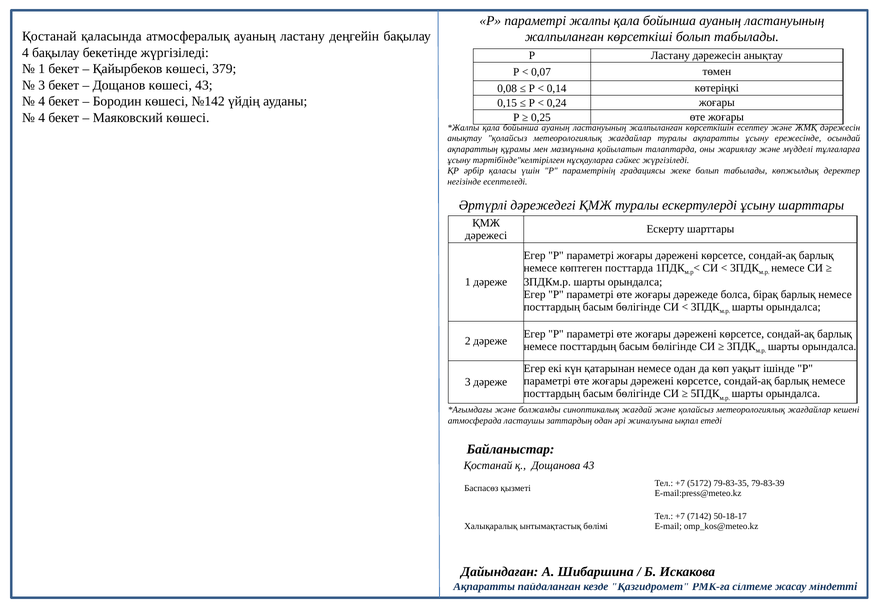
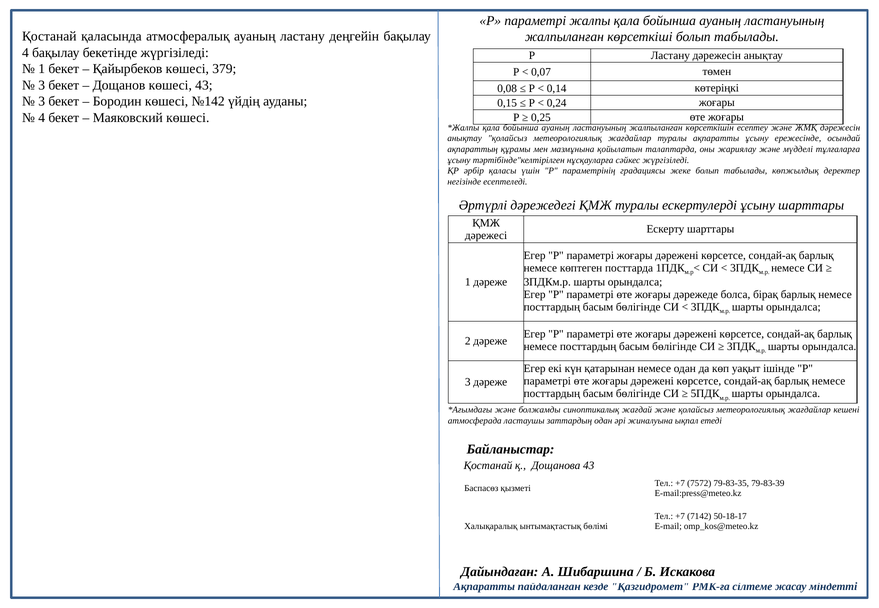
4: 4 -> 3 (42, 101)
5172: 5172 -> 7572 (699, 484)
